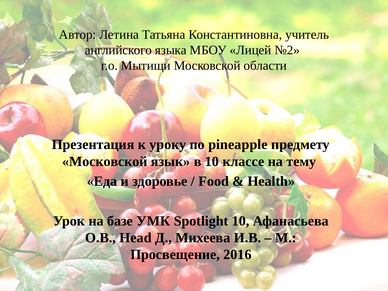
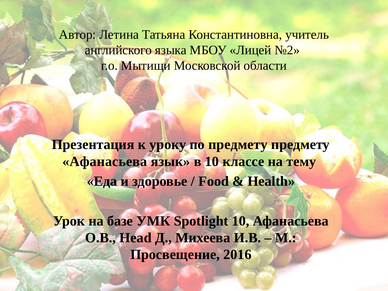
по pineapple: pineapple -> предмету (238, 145)
Московской: Московской -> Афанасьева (105, 161)
